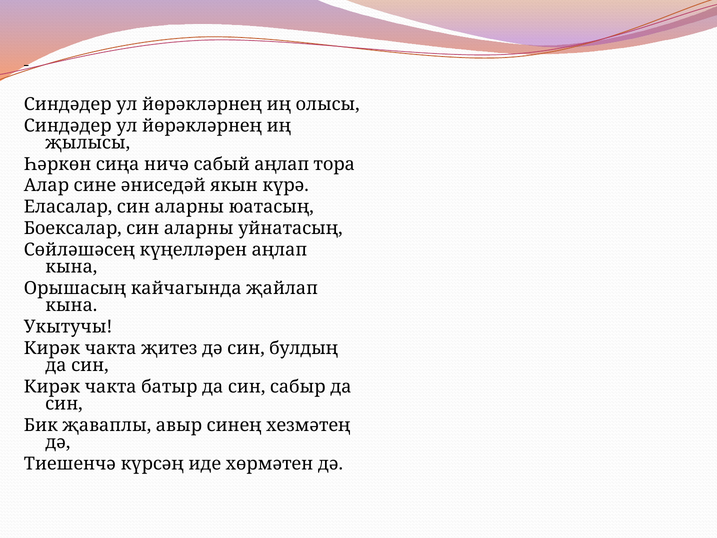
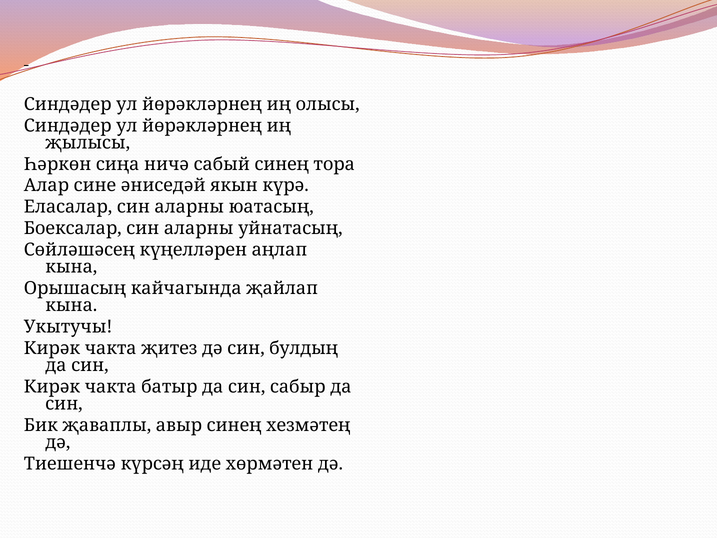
сабый аңлап: аңлап -> синең (282, 164)
